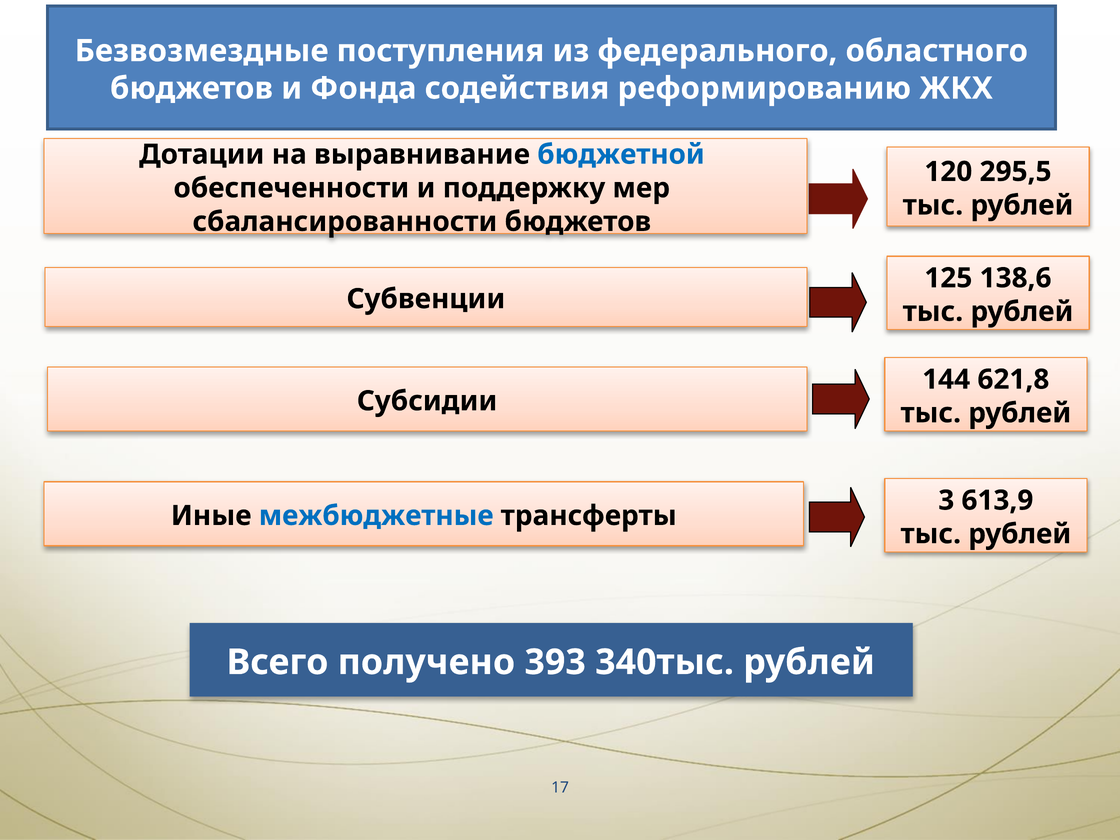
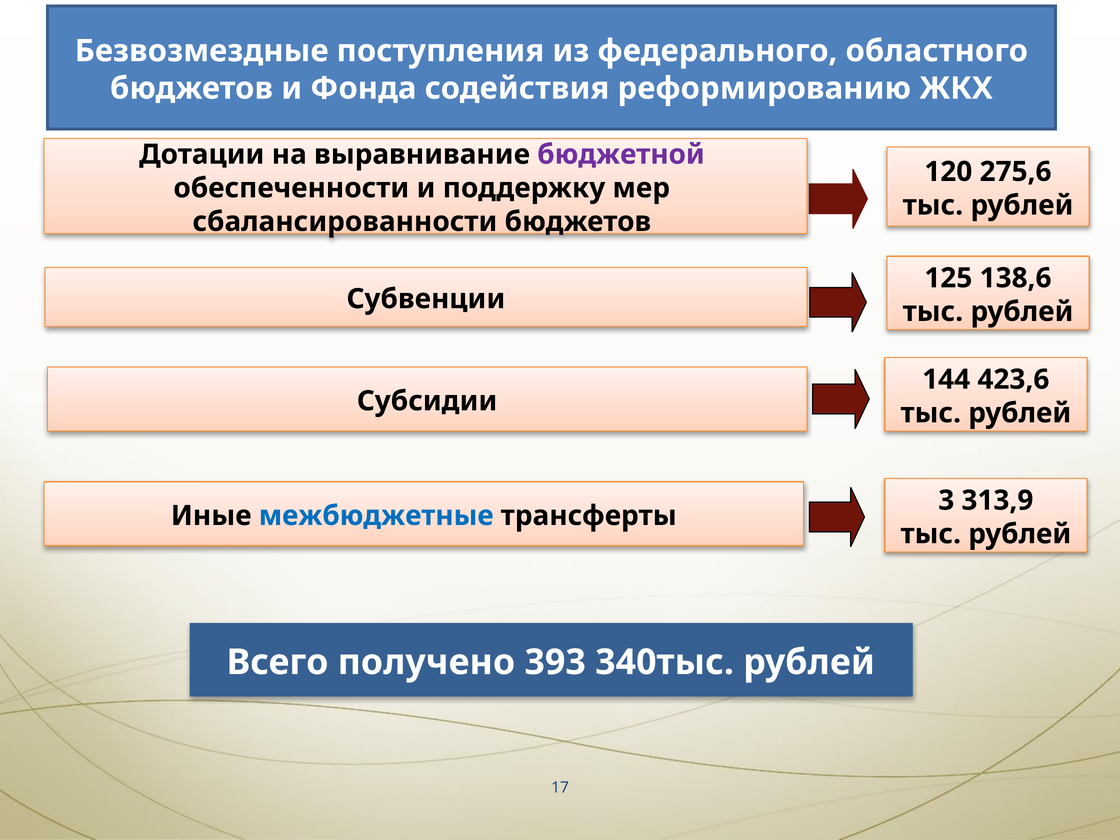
бюджетной colour: blue -> purple (621, 154)
295,5: 295,5 -> 275,6 (1016, 172)
621,8: 621,8 -> 423,6 (1013, 379)
613,9: 613,9 -> 313,9 (997, 500)
